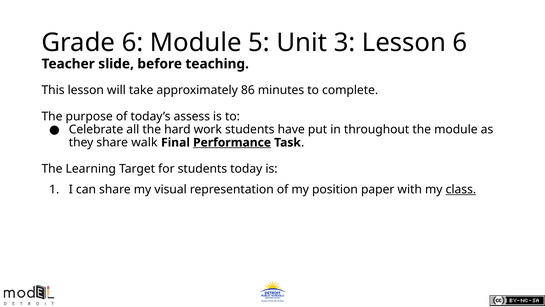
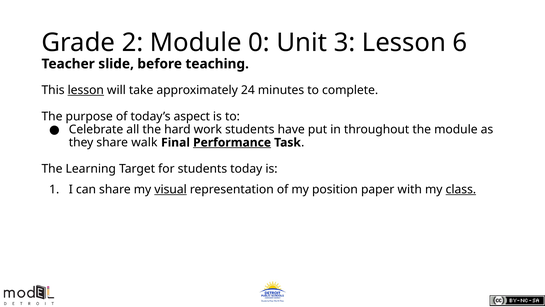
Grade 6: 6 -> 2 (132, 42)
5: 5 -> 0 (259, 42)
lesson underline: none -> present (86, 90)
86: 86 -> 24 (248, 90)
assess: assess -> aspect (192, 116)
visual underline: none -> present (171, 189)
